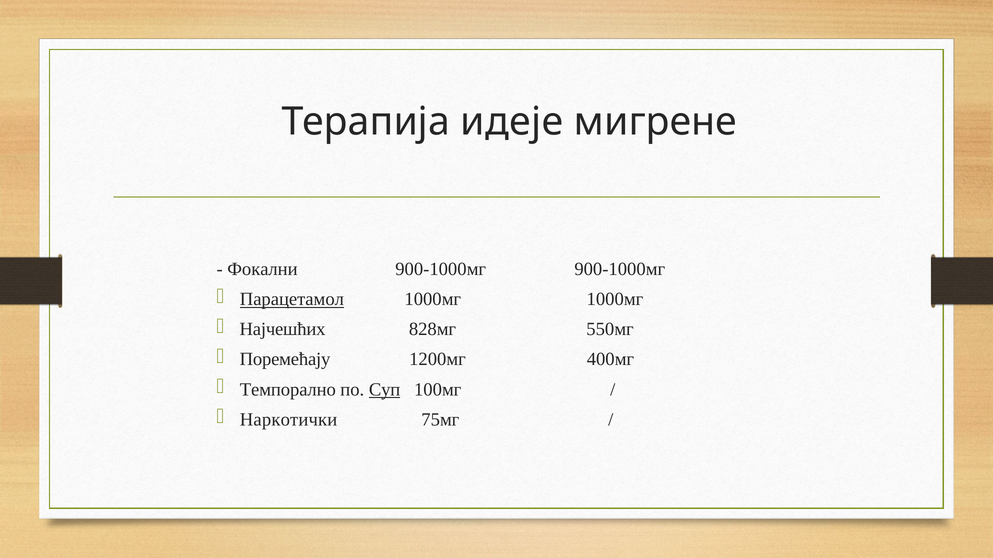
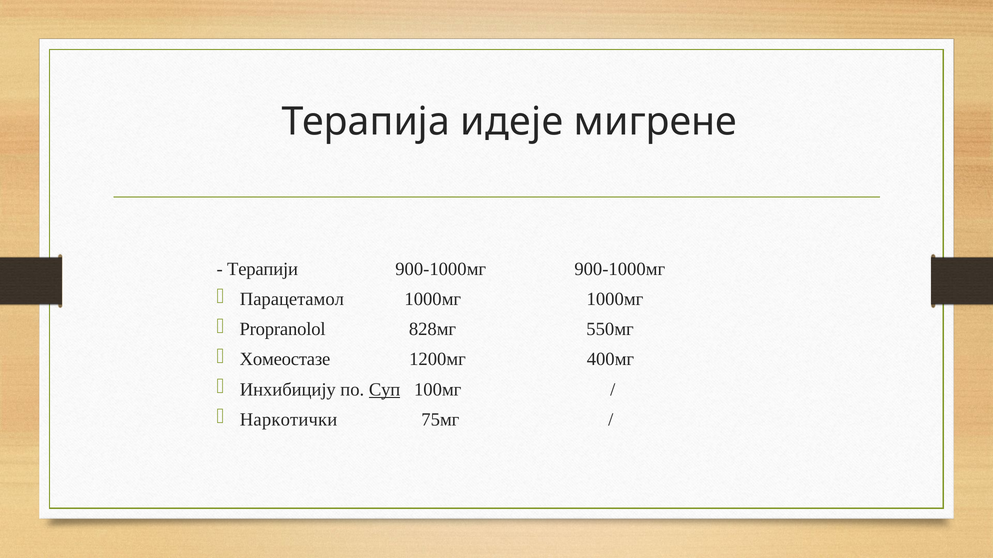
Фокални: Фокални -> Терапији (263, 270)
Парацетамол underline: present -> none (292, 300)
Најчешћих: Најчешћих -> Propranolol (283, 330)
Поремећају: Поремећају -> Хомеостазе (285, 360)
Темпорално: Темпорално -> Инхибицију (288, 390)
